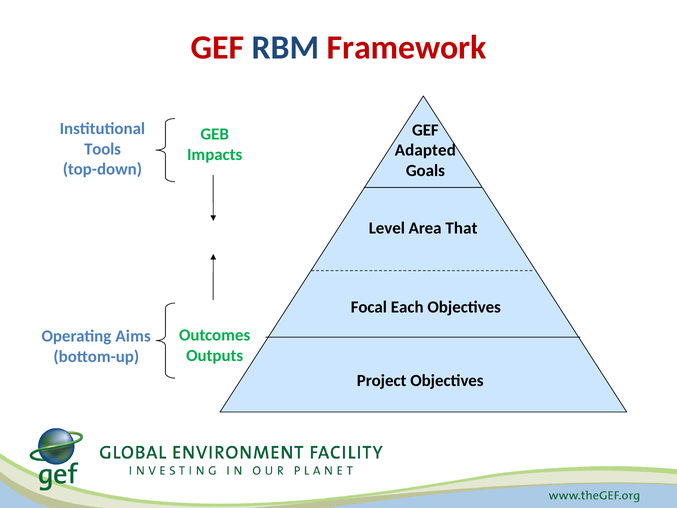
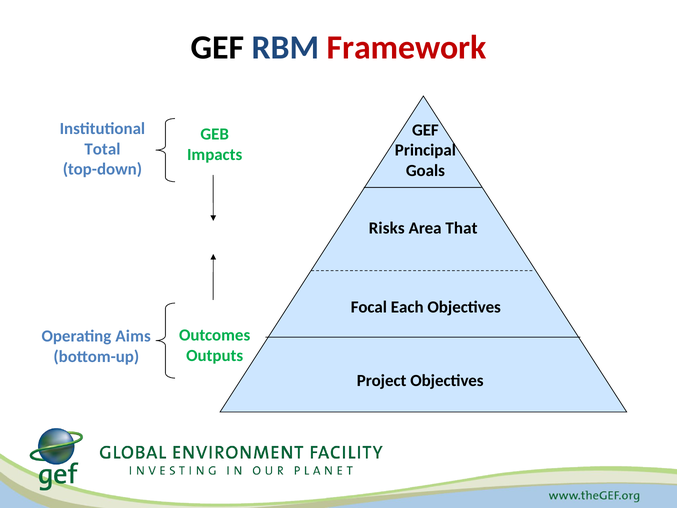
GEF colour: red -> black (217, 47)
Tools: Tools -> Total (102, 149)
Adapted: Adapted -> Principal (425, 150)
Level: Level -> Risks (387, 228)
